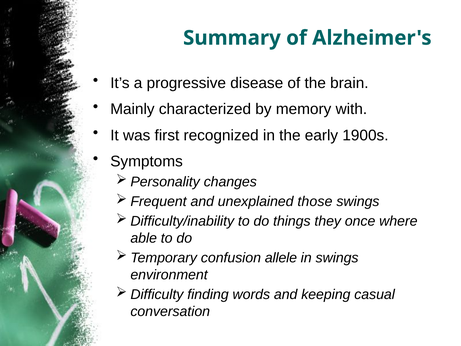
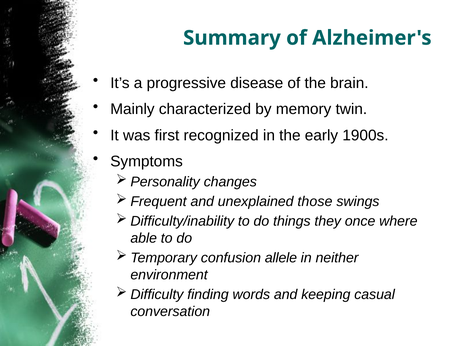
with: with -> twin (351, 109)
in swings: swings -> neither (337, 258)
